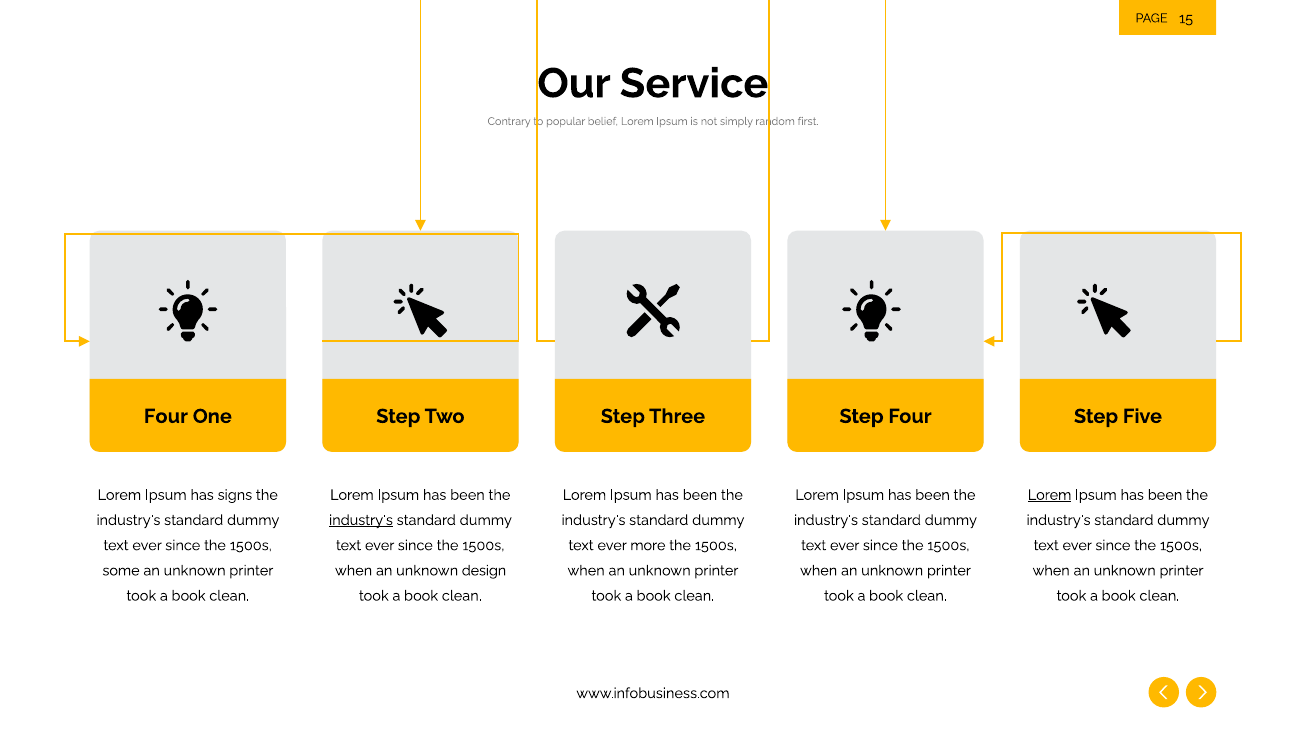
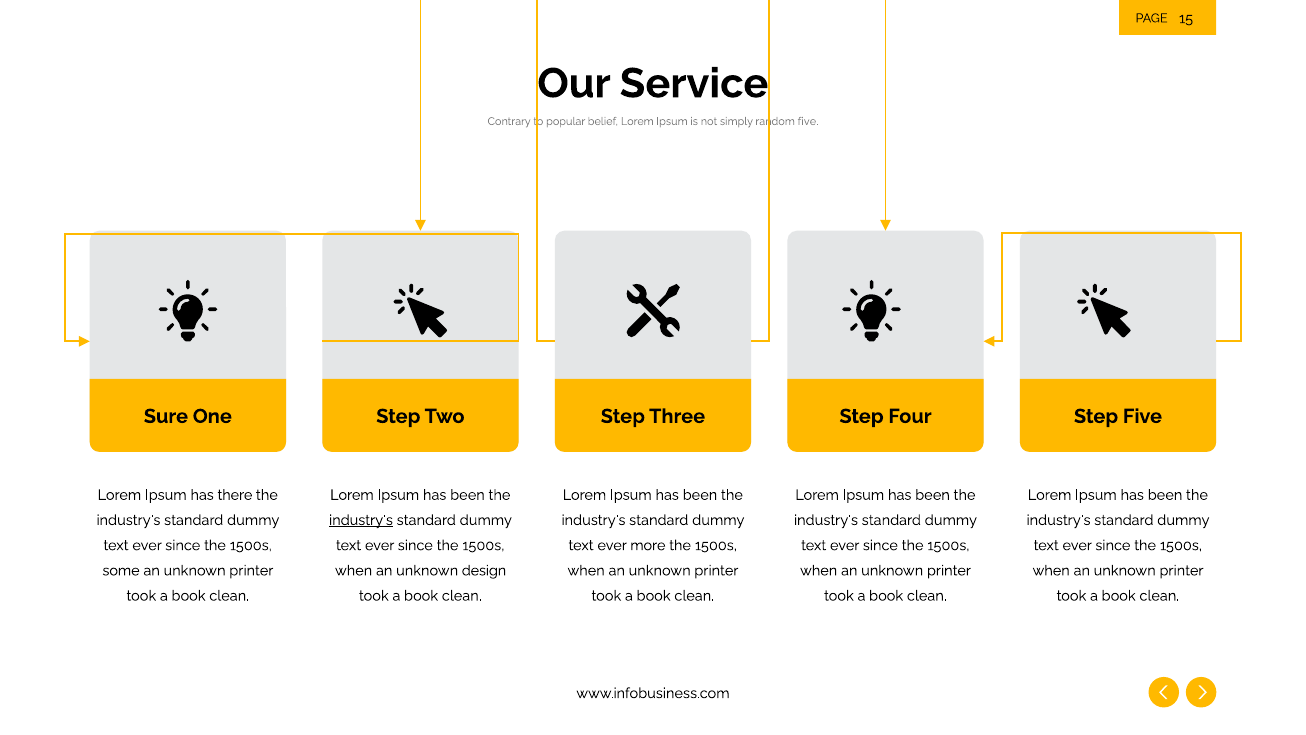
random first: first -> five (808, 121)
Four: Four -> Sure (166, 416)
signs: signs -> there (235, 495)
Lorem underline: present -> none (1050, 495)
